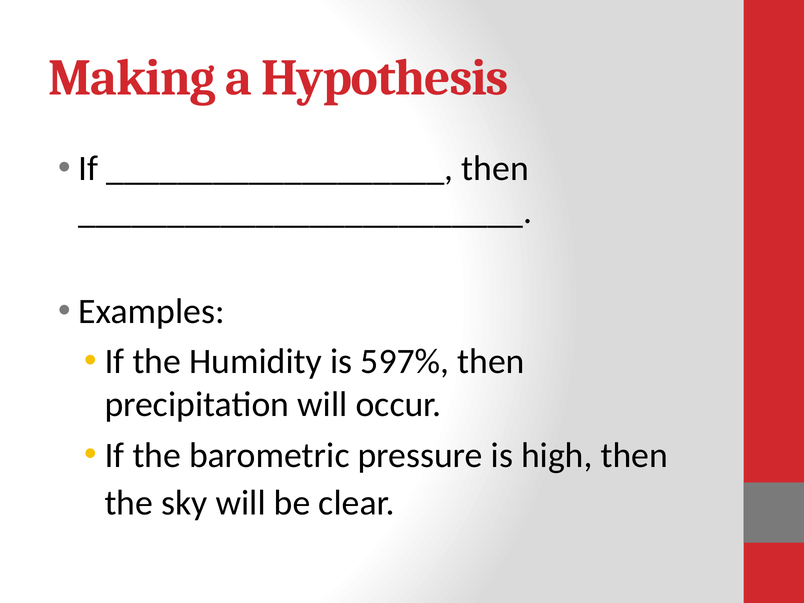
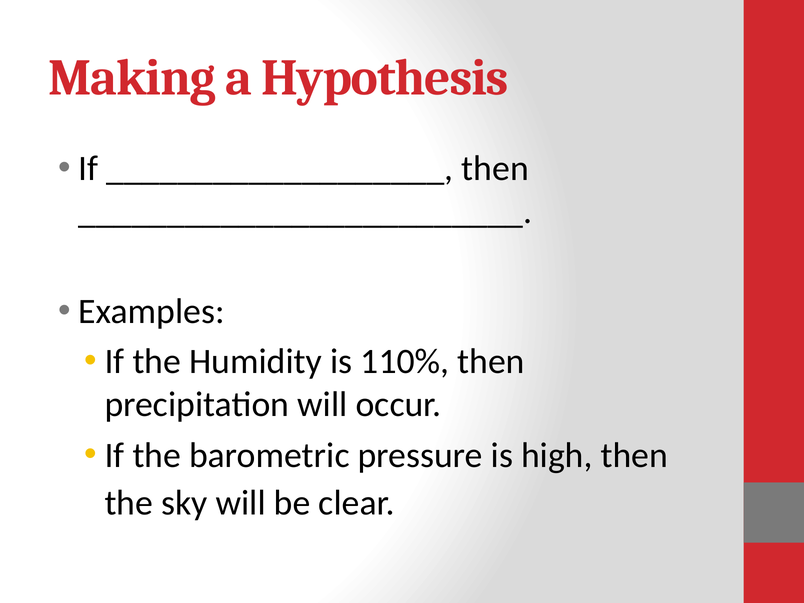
597%: 597% -> 110% (405, 362)
